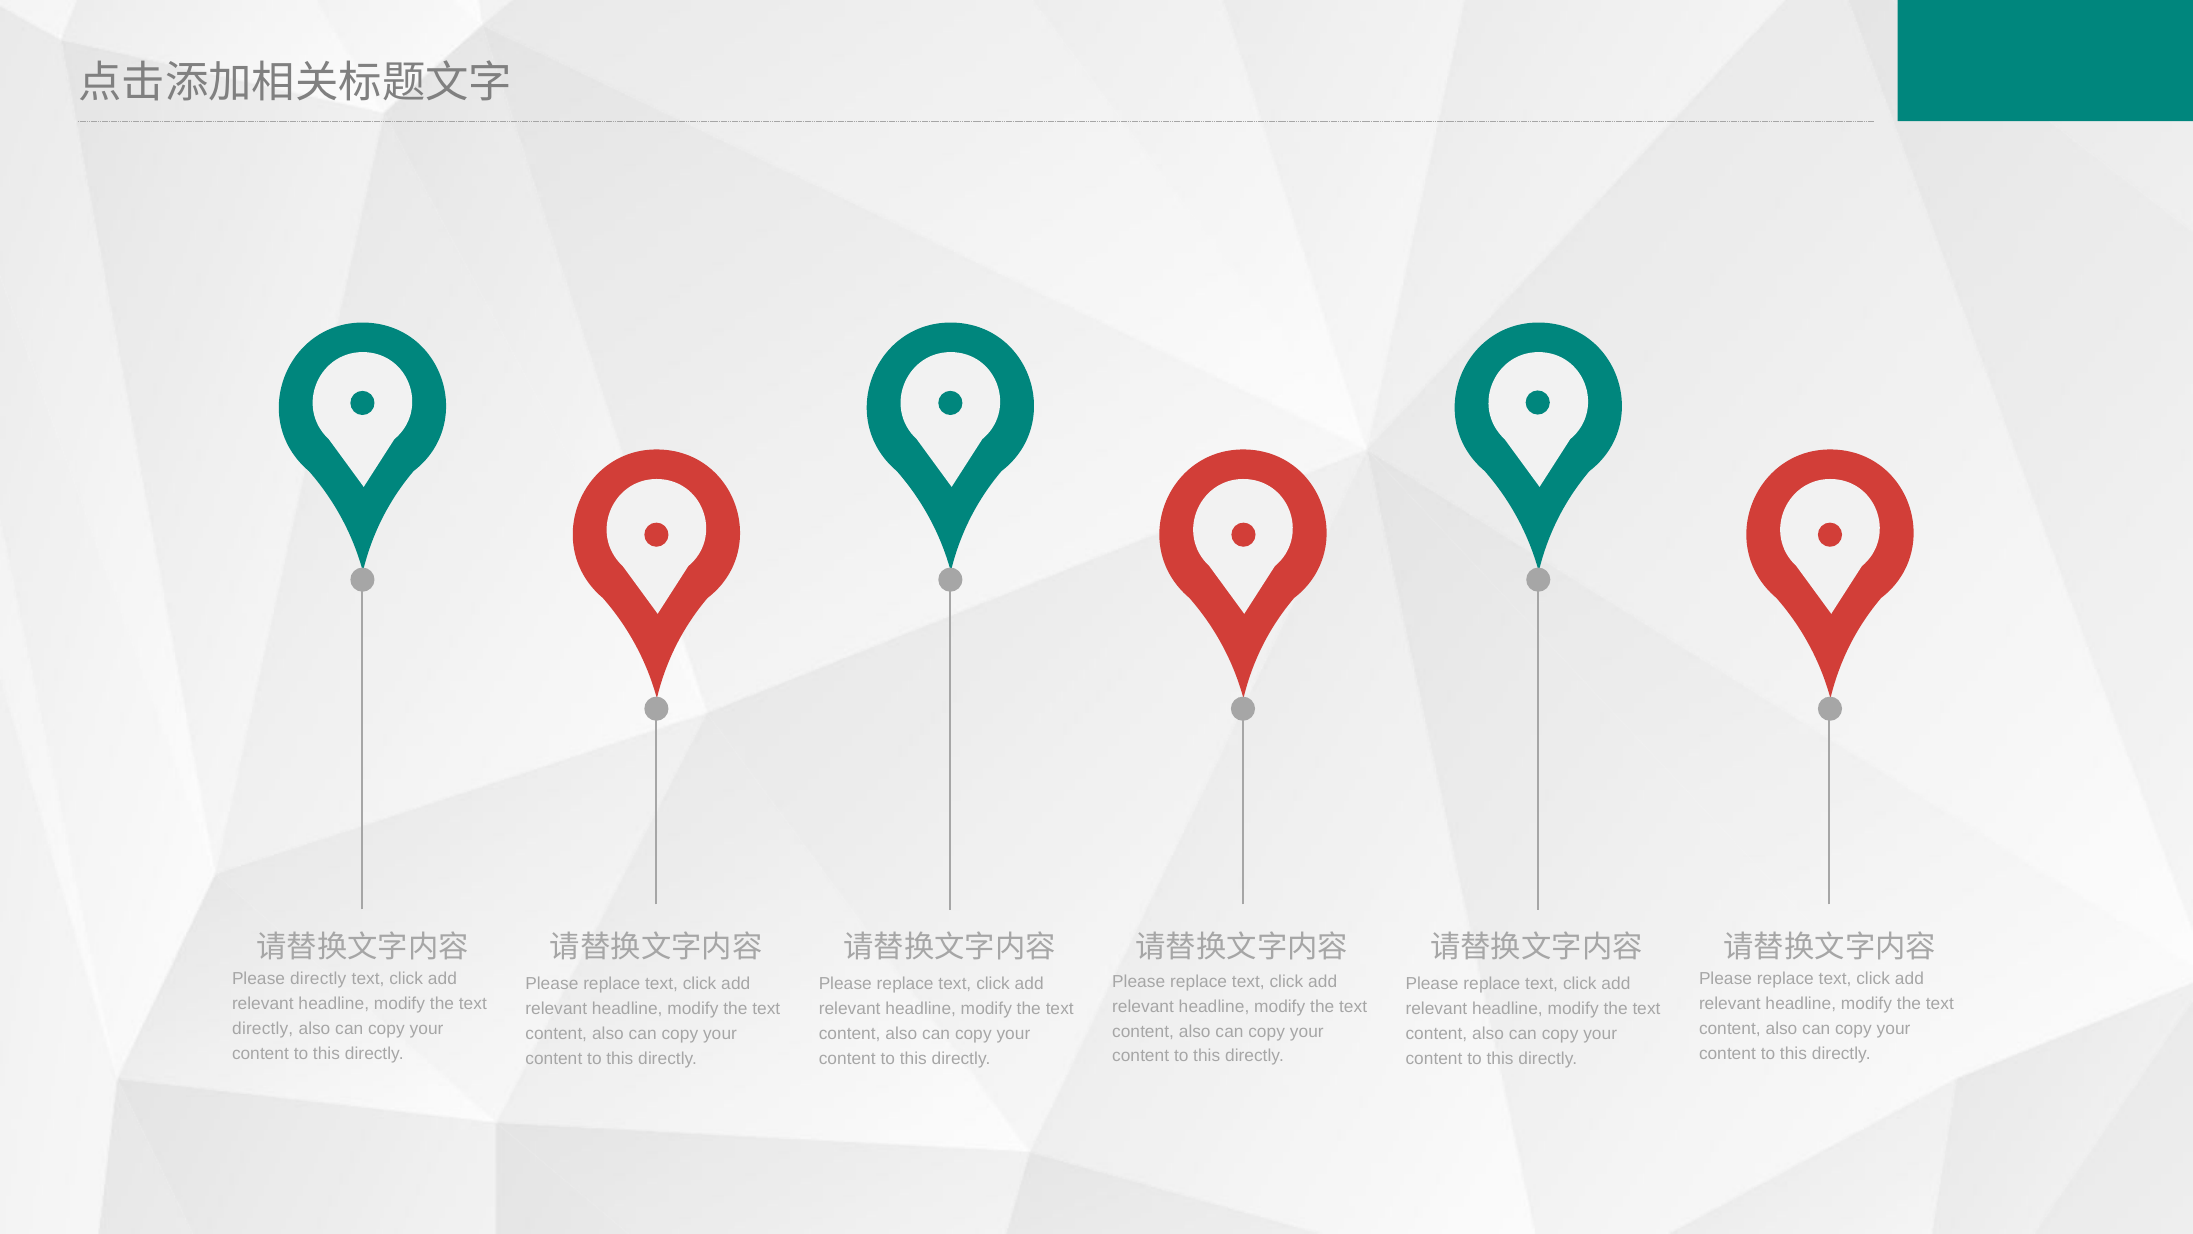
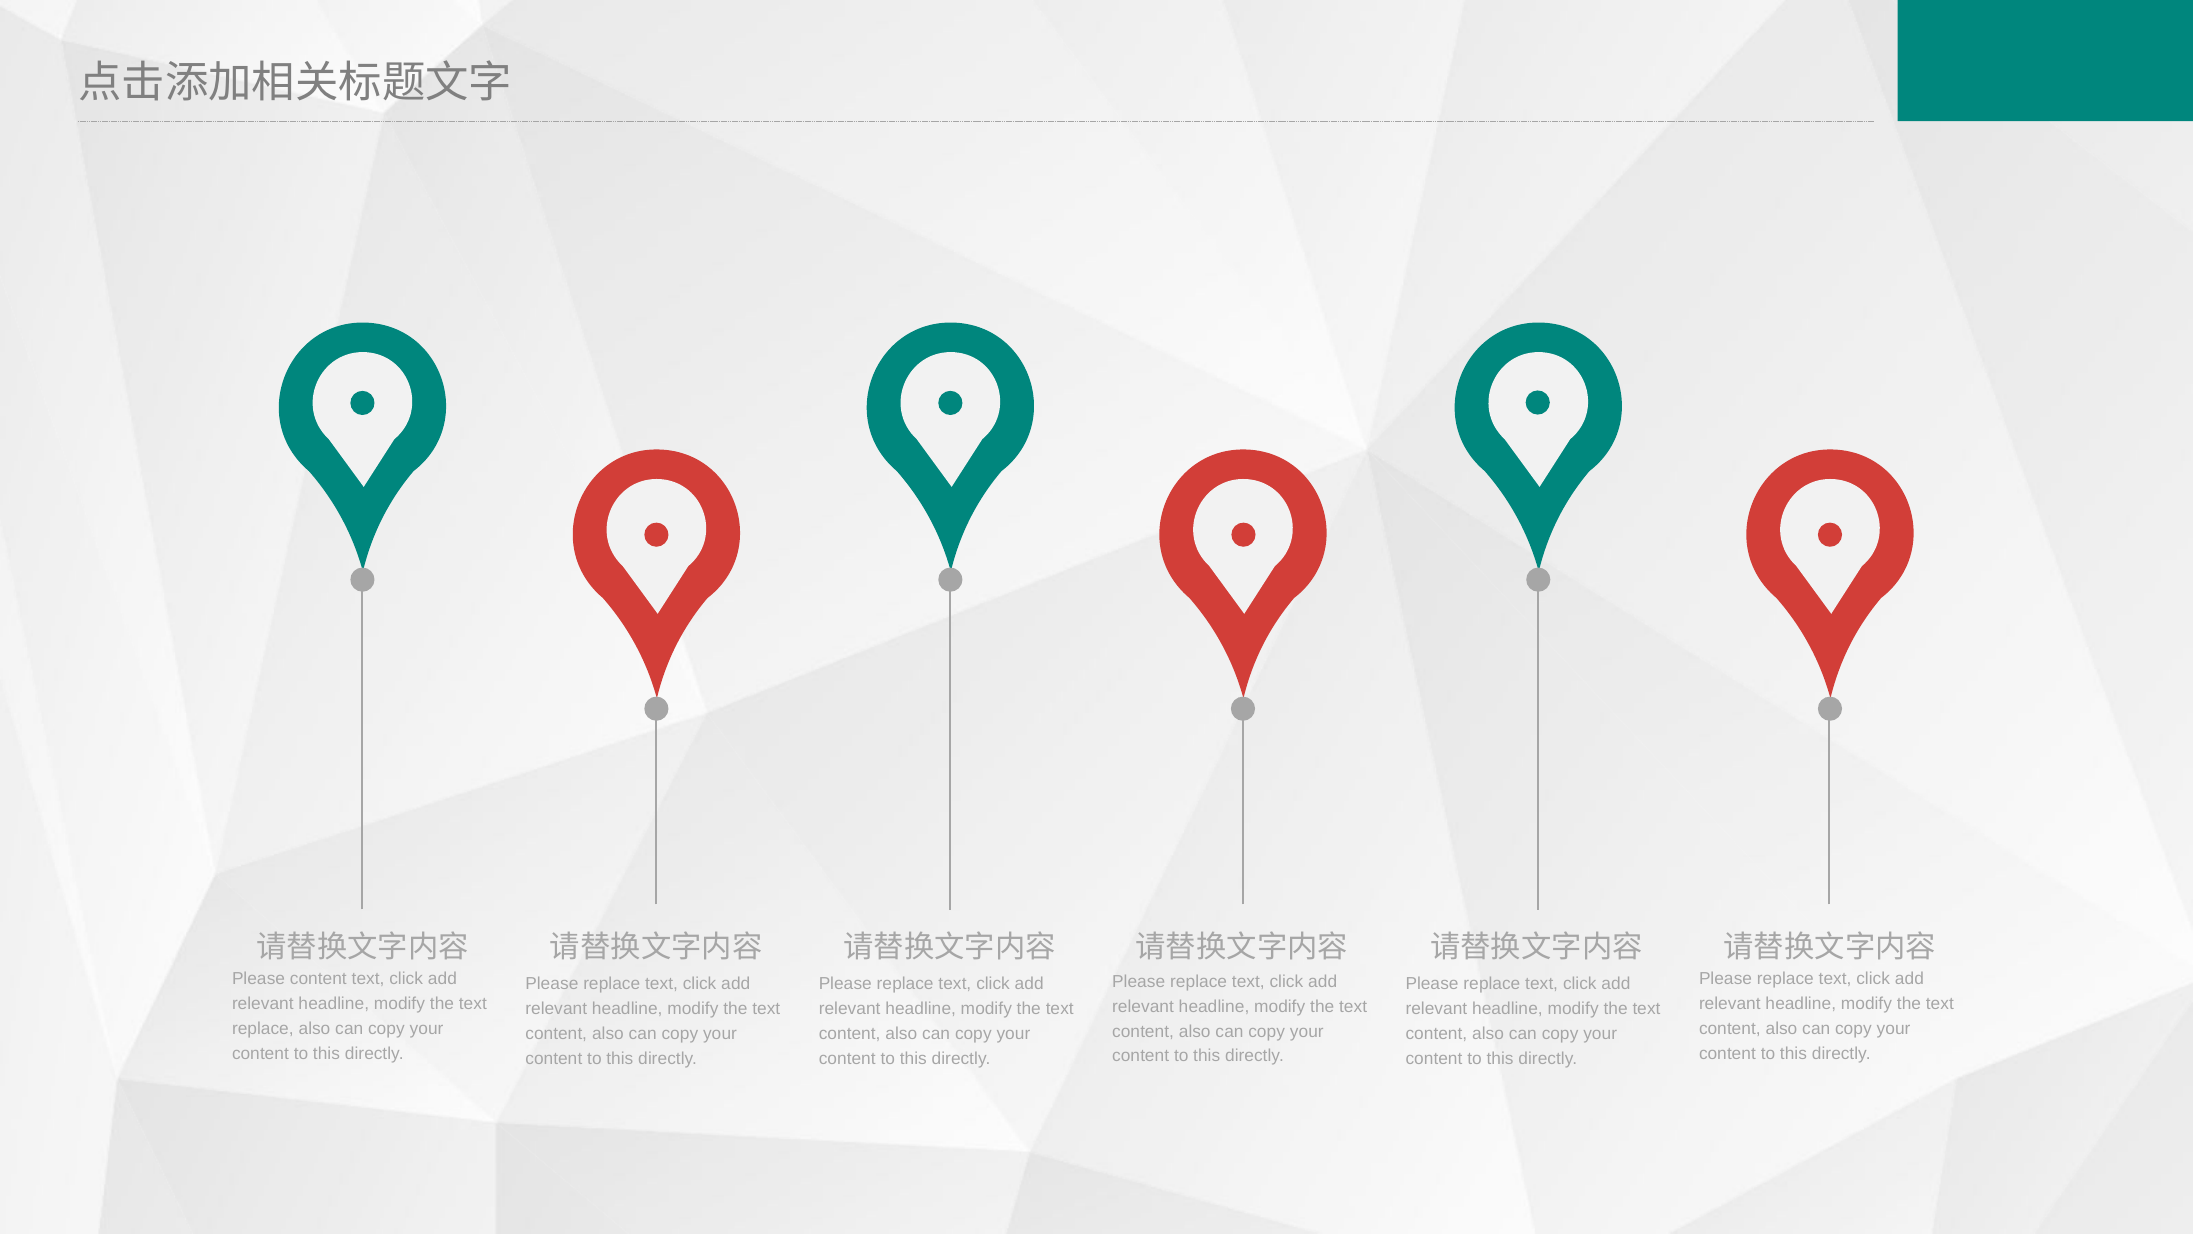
Please directly: directly -> content (318, 979)
directly: directly -> replace (263, 1029)
